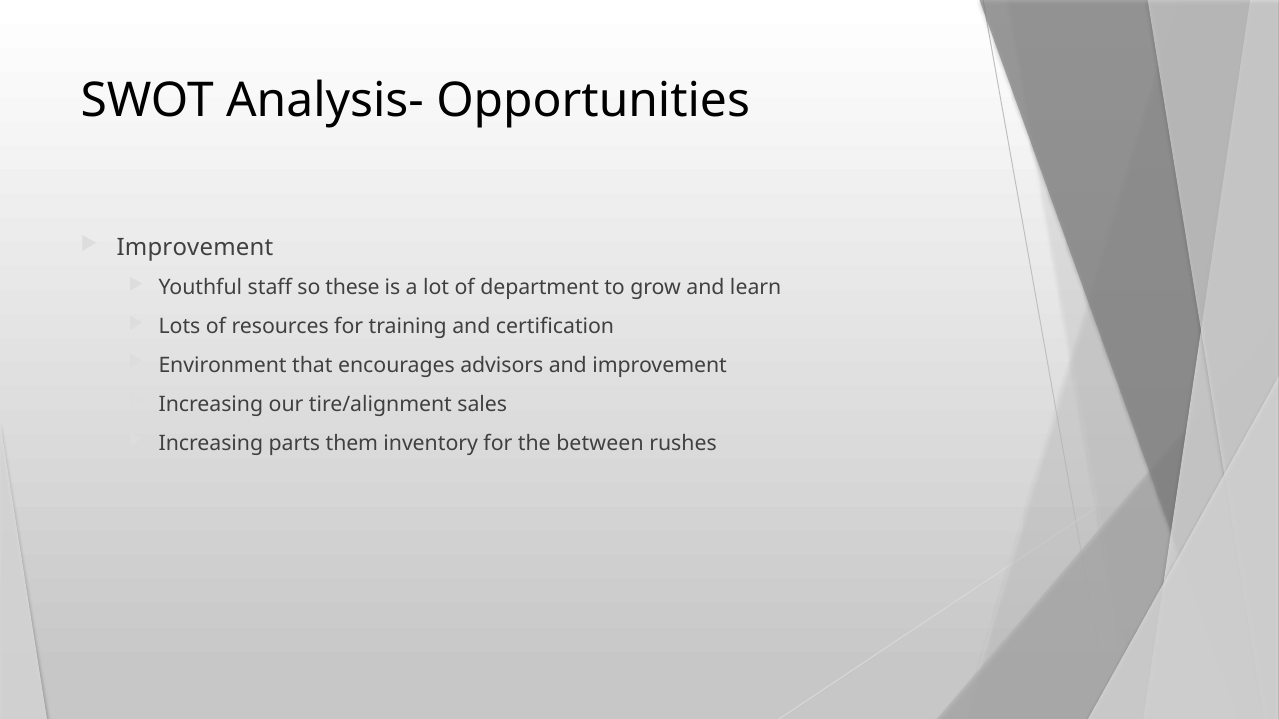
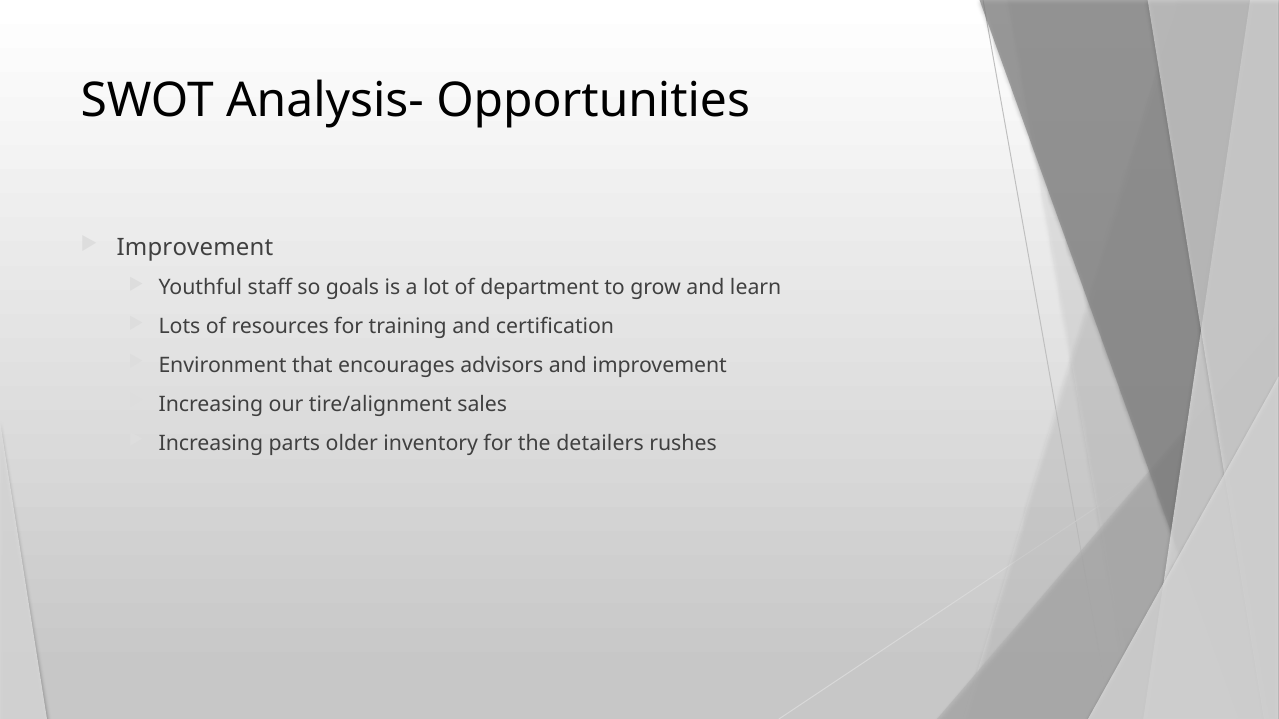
these: these -> goals (353, 288)
them: them -> older (352, 443)
between: between -> detailers (600, 443)
